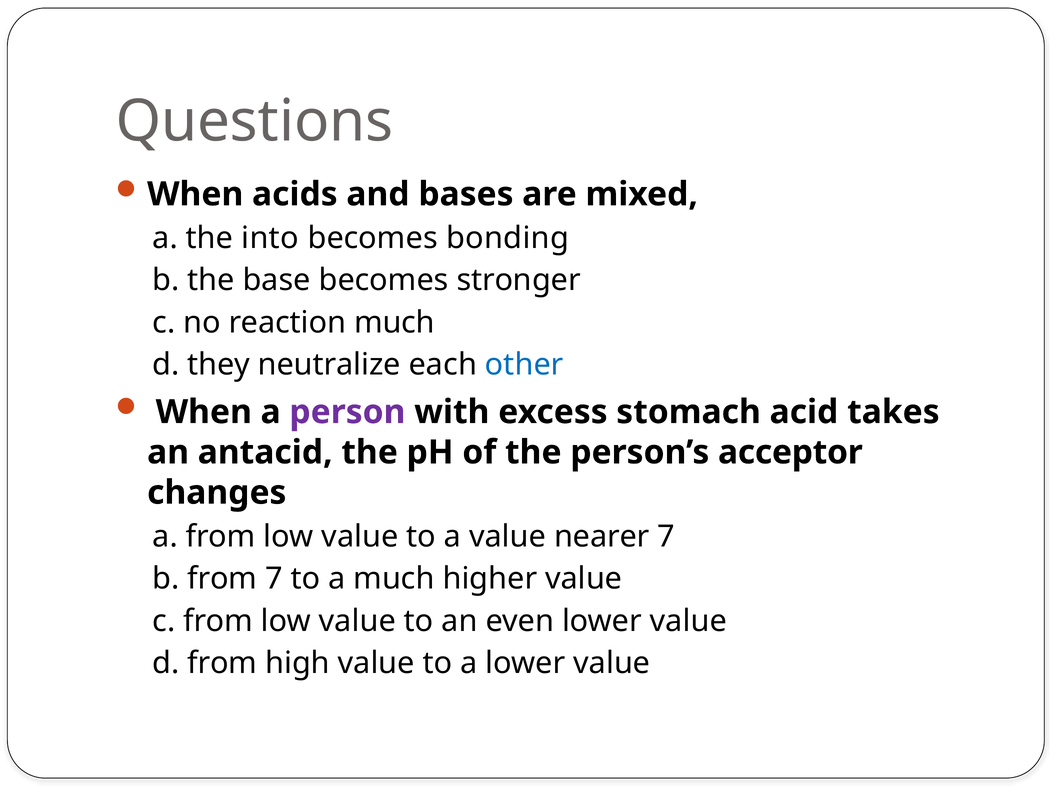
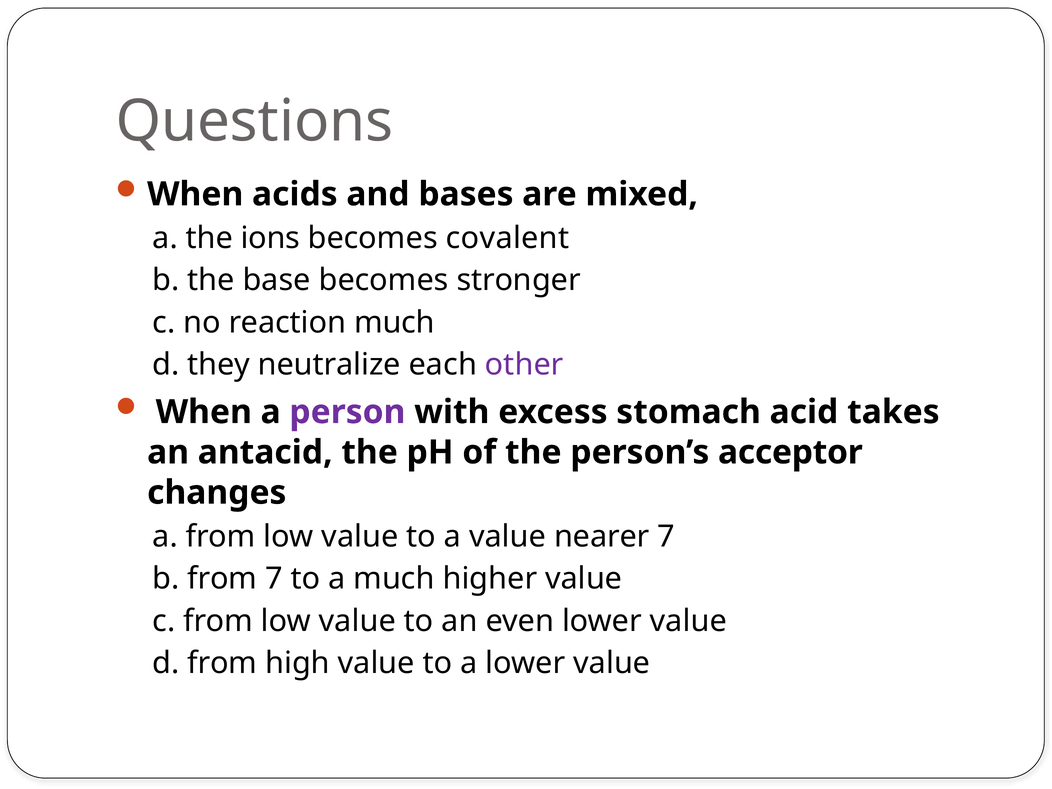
into: into -> ions (270, 238)
bonding: bonding -> covalent (508, 238)
other colour: blue -> purple (524, 365)
